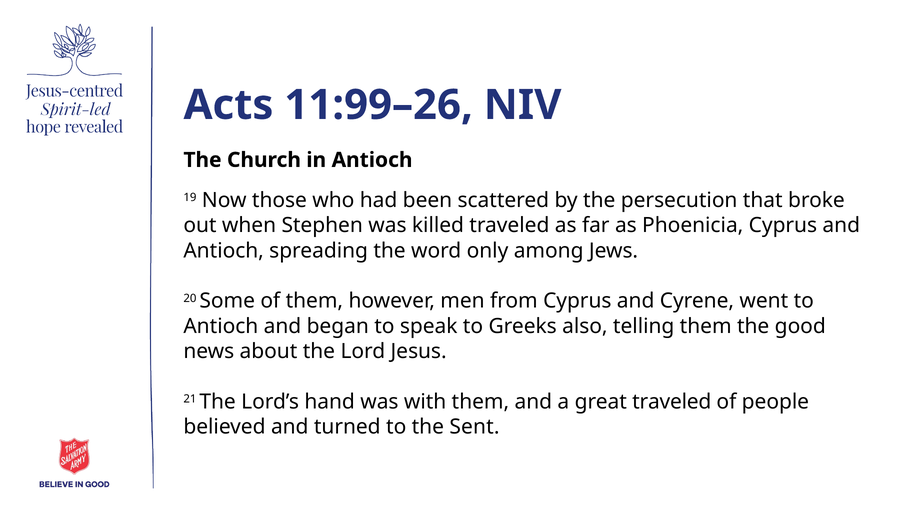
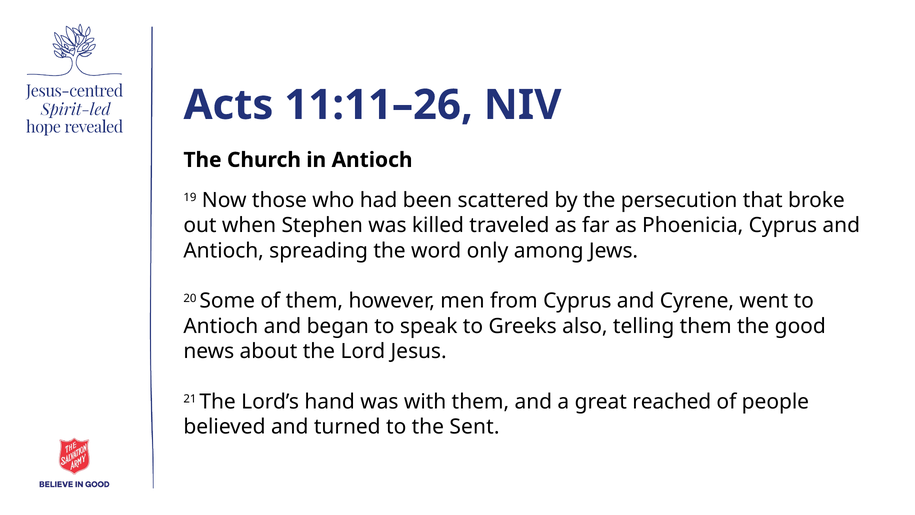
11:99–26: 11:99–26 -> 11:11–26 (379, 105)
great traveled: traveled -> reached (672, 402)
